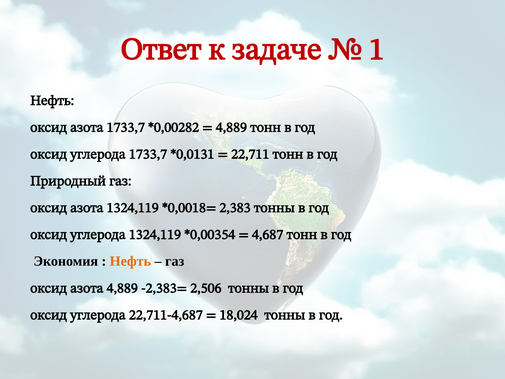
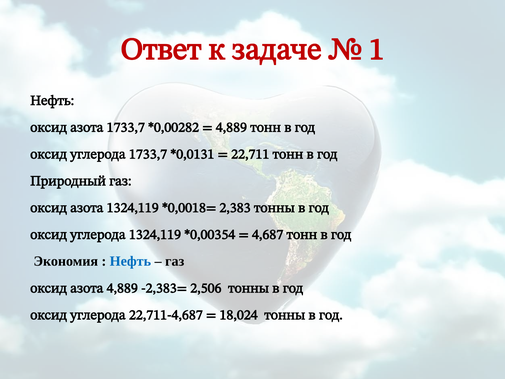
Нефть colour: orange -> blue (130, 261)
